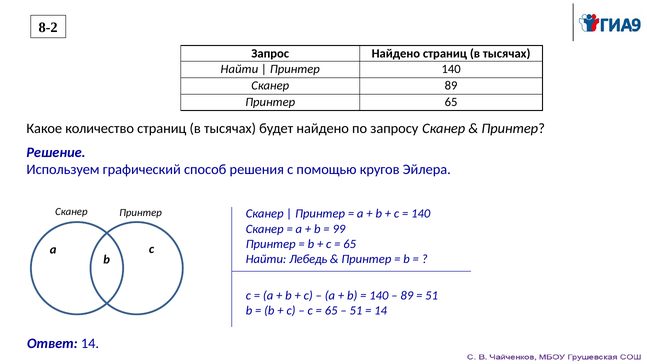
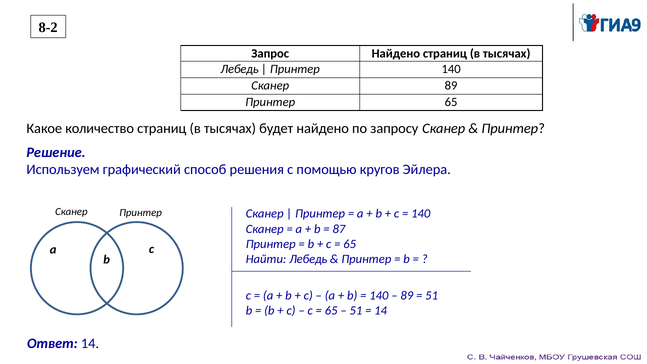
Найти: Найти -> Лебедь (240, 69)
99: 99 -> 87 (339, 229)
